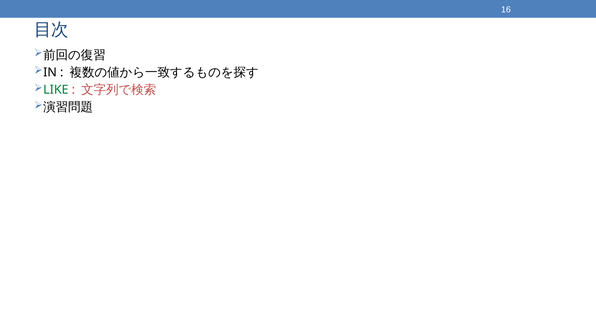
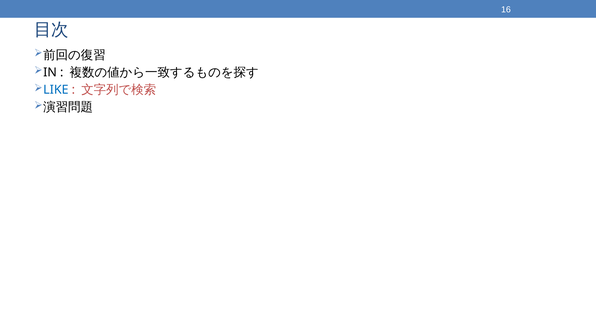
LIKE colour: green -> blue (56, 90)
